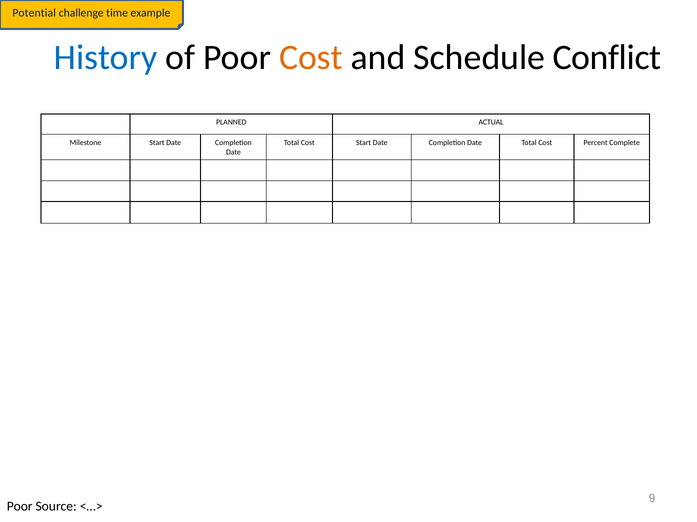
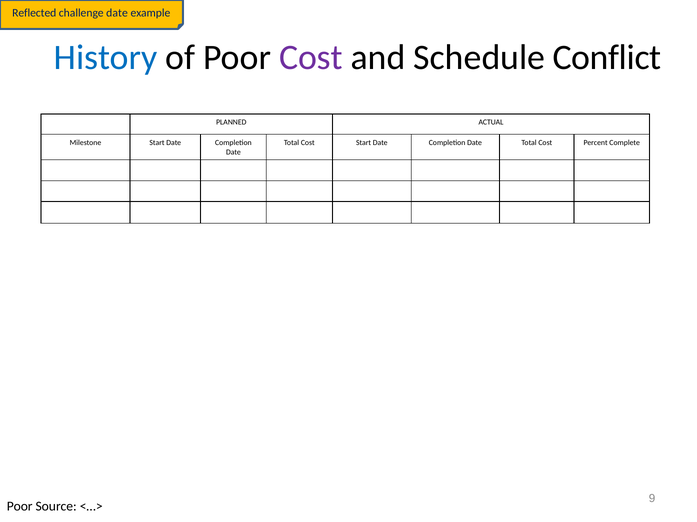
Potential: Potential -> Reflected (34, 13)
challenge time: time -> date (117, 13)
Cost colour: orange -> purple (311, 58)
